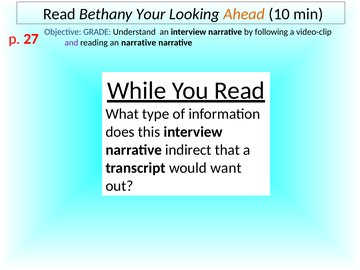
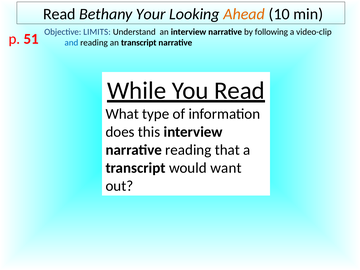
GRADE: GRADE -> LIMITS (97, 32)
27: 27 -> 51 (31, 39)
and colour: purple -> blue (71, 43)
an narrative: narrative -> transcript (139, 43)
narrative indirect: indirect -> reading (188, 150)
